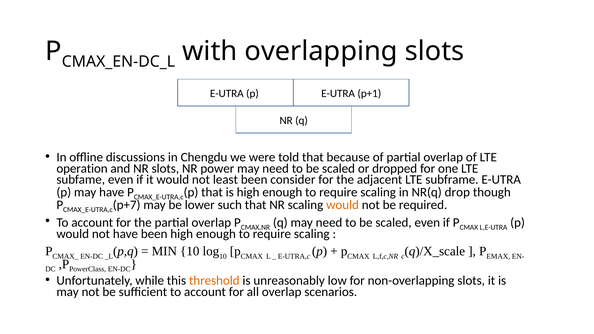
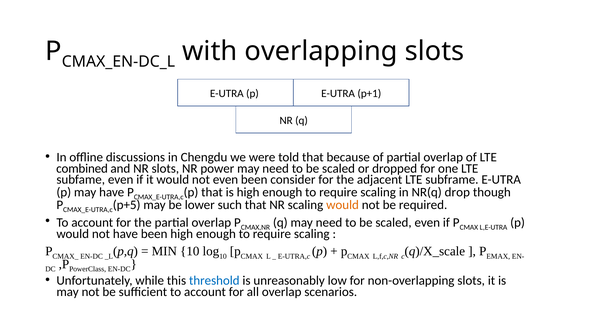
operation: operation -> combined (82, 169)
not least: least -> even (226, 180)
p+7: p+7 -> p+5 (127, 205)
threshold colour: orange -> blue (214, 281)
